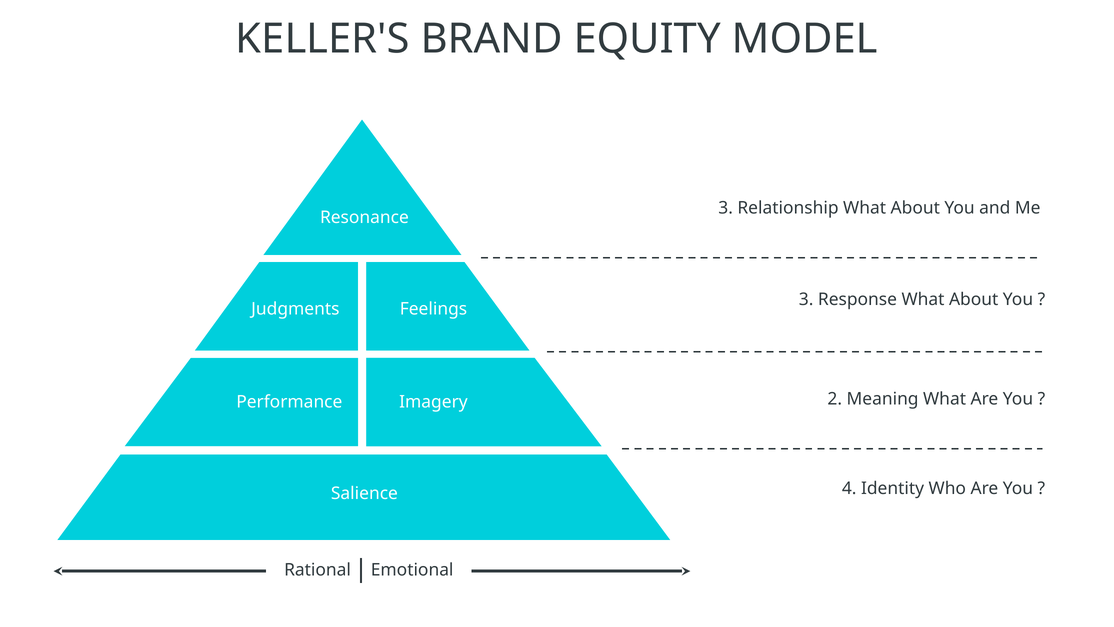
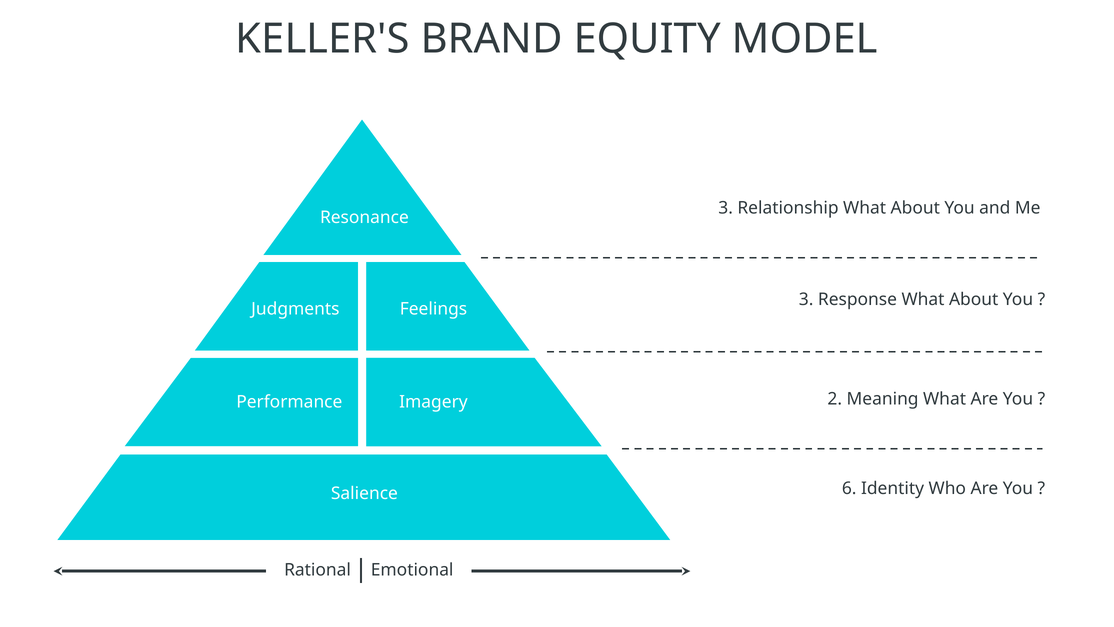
4: 4 -> 6 (849, 488)
